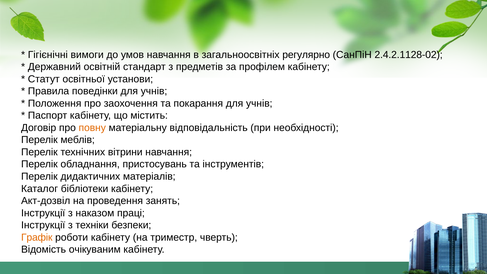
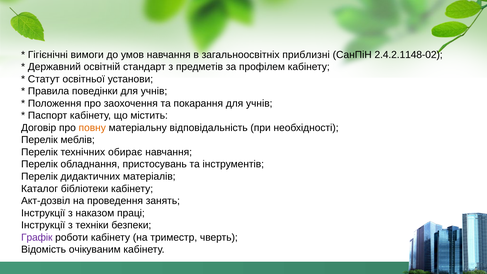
регулярно: регулярно -> приблизні (306, 55)
2.4.2.1128-02: 2.4.2.1128-02 -> 2.4.2.1148-02 (409, 55)
вітрини: вітрини -> обирає (125, 152)
Графік colour: orange -> purple (37, 237)
